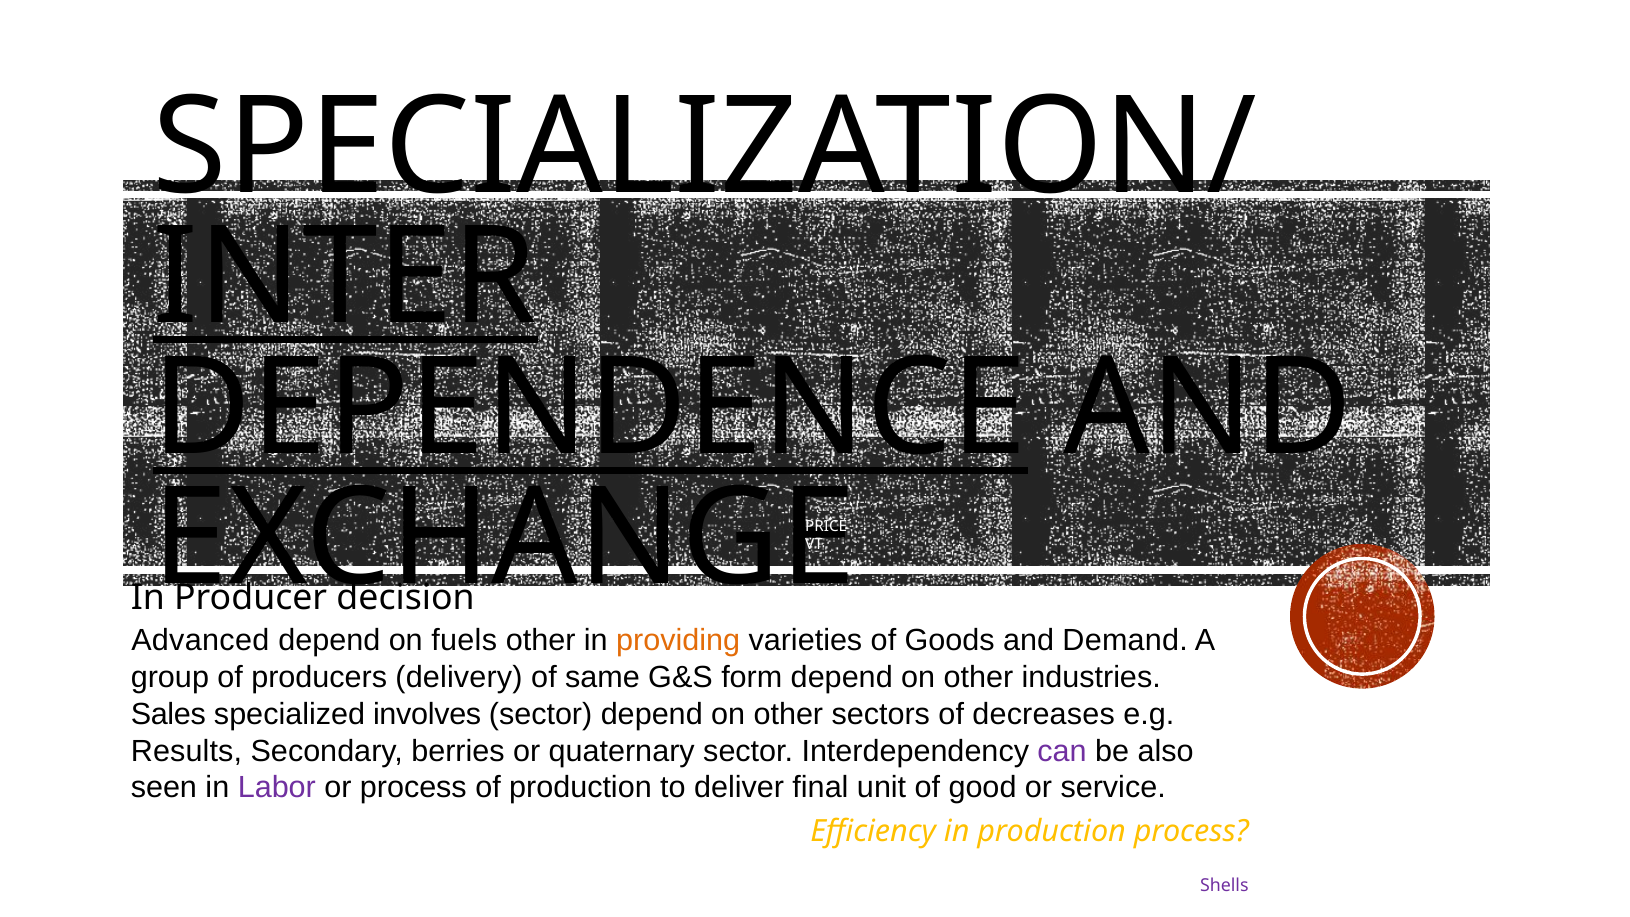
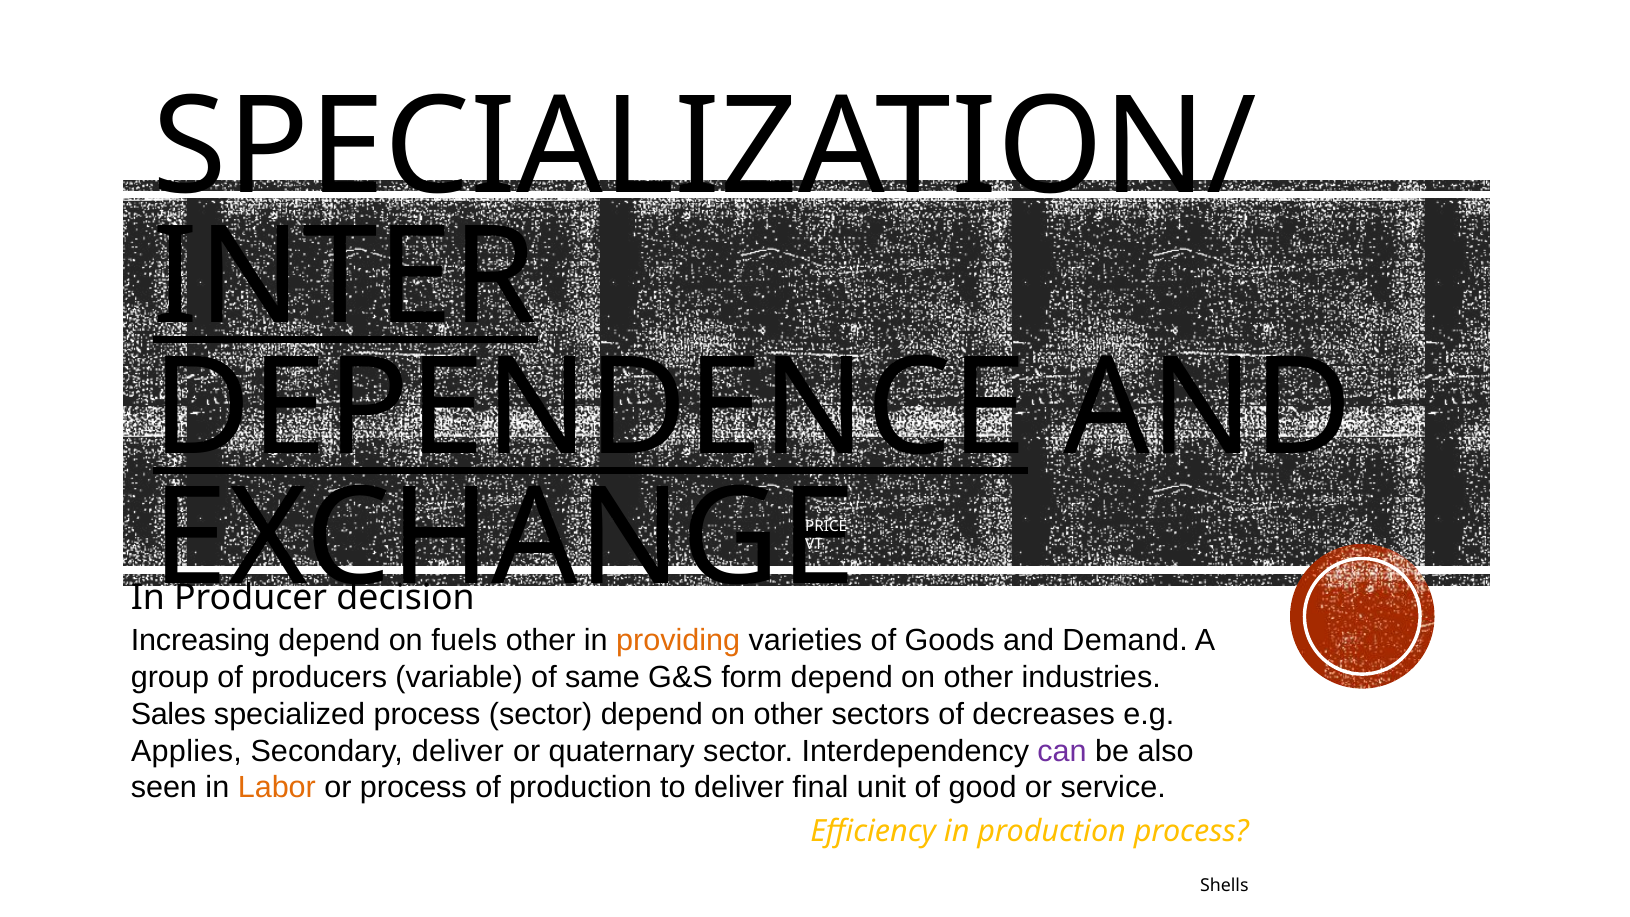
Advanced: Advanced -> Increasing (201, 641)
delivery: delivery -> variable (459, 677)
specialized involves: involves -> process (427, 714)
Results: Results -> Applies (186, 751)
Secondary berries: berries -> deliver (458, 751)
Labor colour: purple -> orange (277, 788)
Shells colour: purple -> black (1224, 886)
